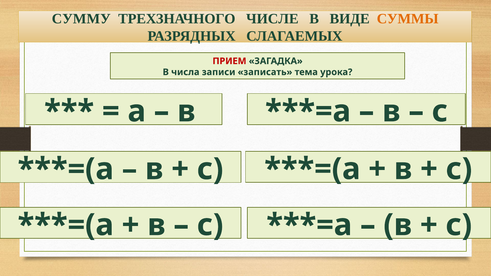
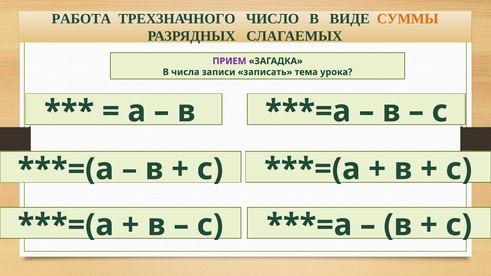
СУММУ: СУММУ -> РАБОТА (81, 19)
ЧИСЛЕ: ЧИСЛЕ -> ЧИСЛО (272, 19)
ПРИЕМ colour: red -> purple (229, 61)
